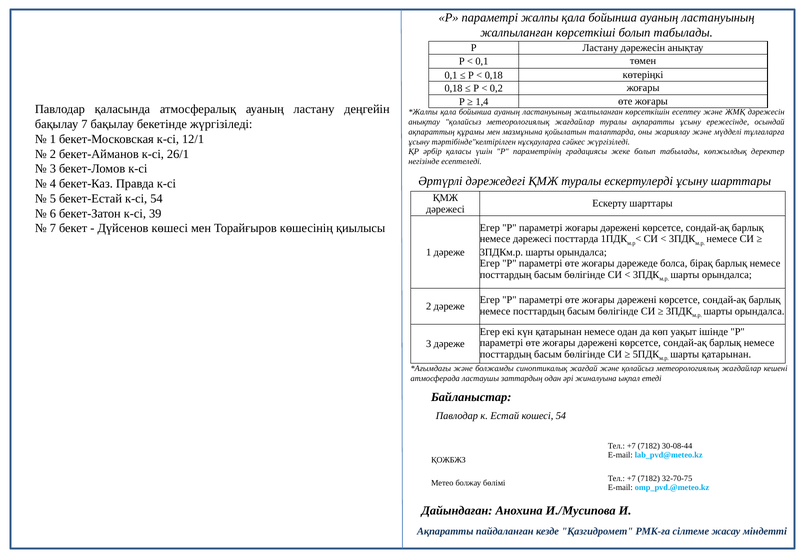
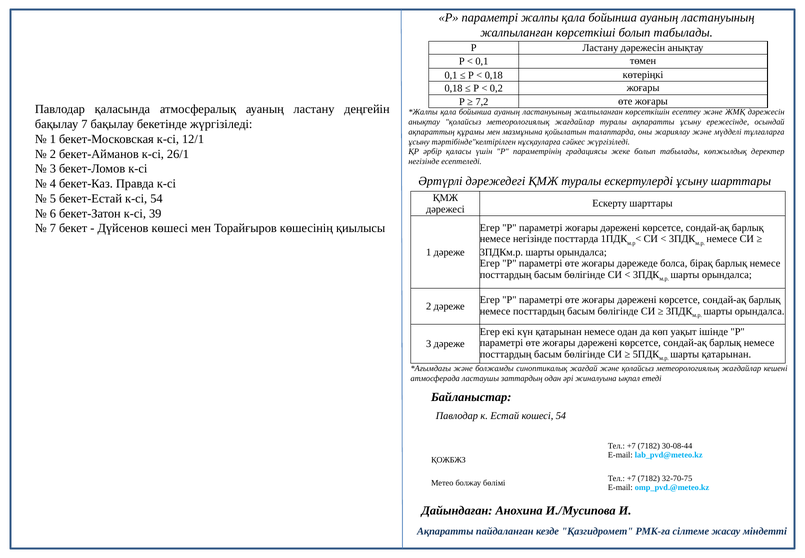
1,4: 1,4 -> 7,2 (482, 102)
немесе дәрежесі: дәрежесі -> негізінде (532, 239)
